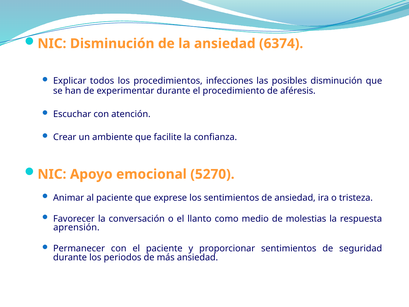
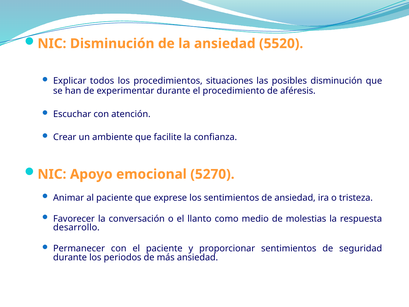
6374: 6374 -> 5520 (281, 44)
infecciones: infecciones -> situaciones (230, 81)
aprensión: aprensión -> desarrollo (76, 227)
